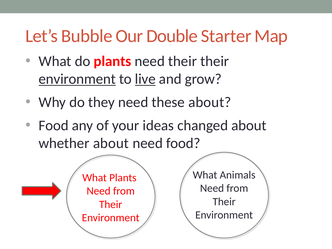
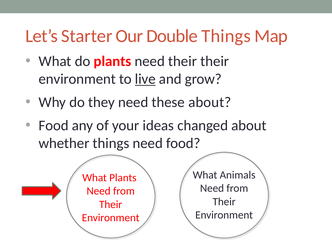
Bubble: Bubble -> Starter (87, 36)
Double Starter: Starter -> Things (226, 36)
environment underline: present -> none (77, 79)
whether about: about -> things (111, 143)
